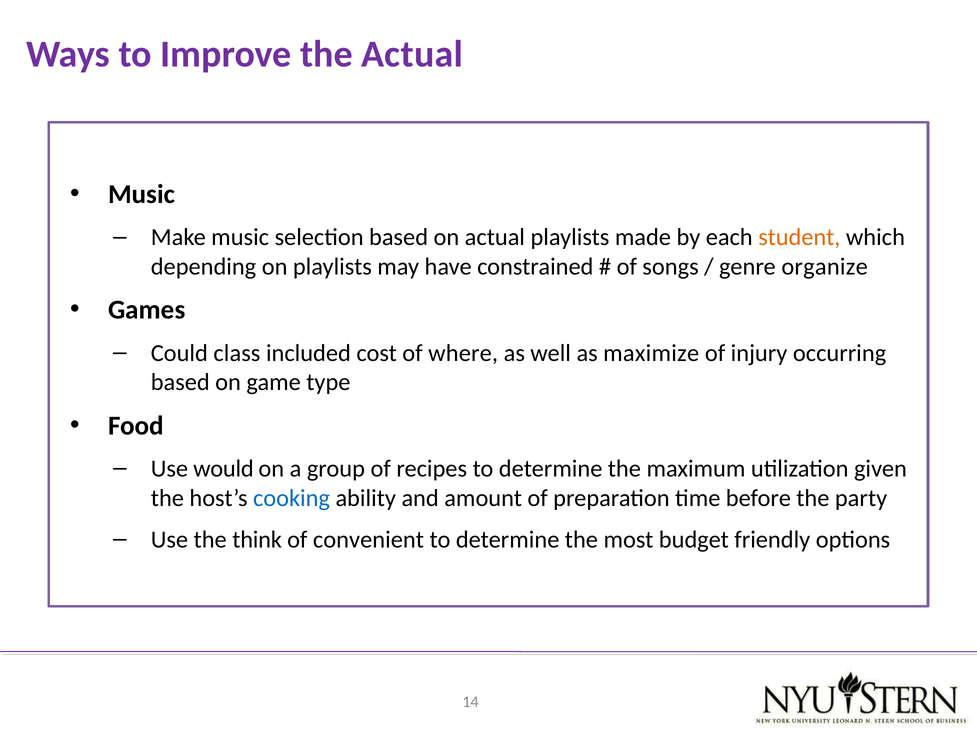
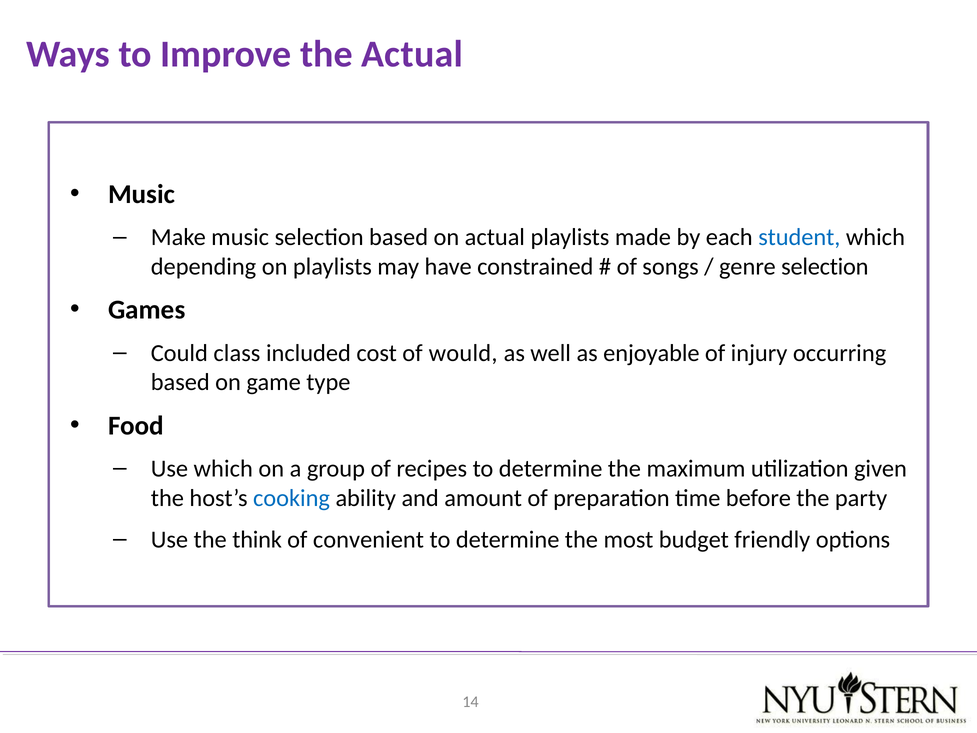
student colour: orange -> blue (799, 237)
genre organize: organize -> selection (825, 266)
where: where -> would (463, 353)
maximize: maximize -> enjoyable (651, 353)
Use would: would -> which (223, 469)
